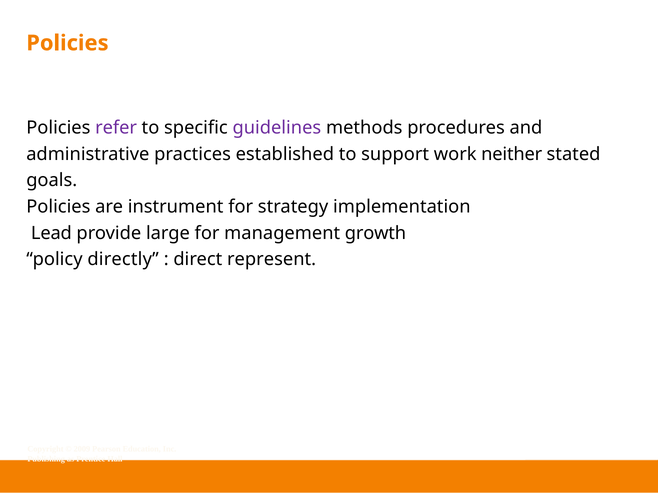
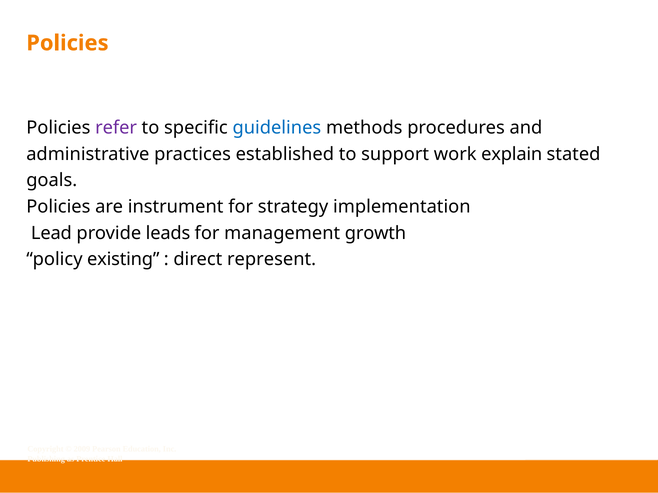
guidelines colour: purple -> blue (277, 128)
neither: neither -> explain (512, 154)
large: large -> leads (168, 233)
directly: directly -> existing (123, 260)
